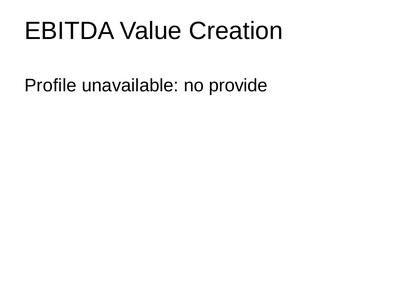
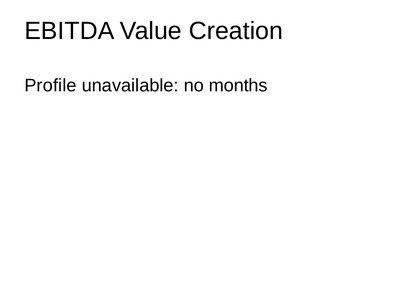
provide: provide -> months (238, 86)
